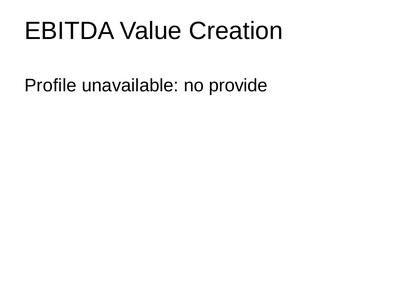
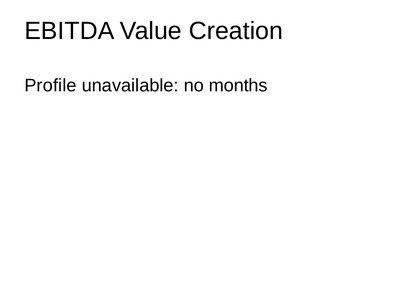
provide: provide -> months (238, 86)
